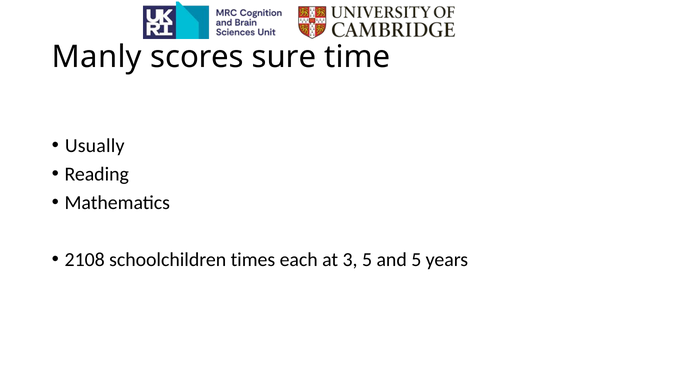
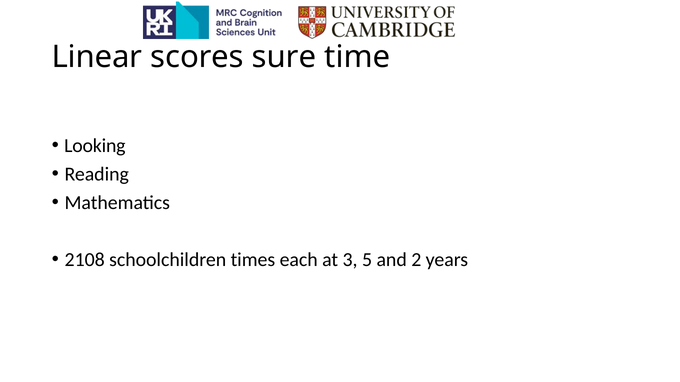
Manly: Manly -> Linear (97, 57)
Usually: Usually -> Looking (95, 146)
and 5: 5 -> 2 (416, 260)
